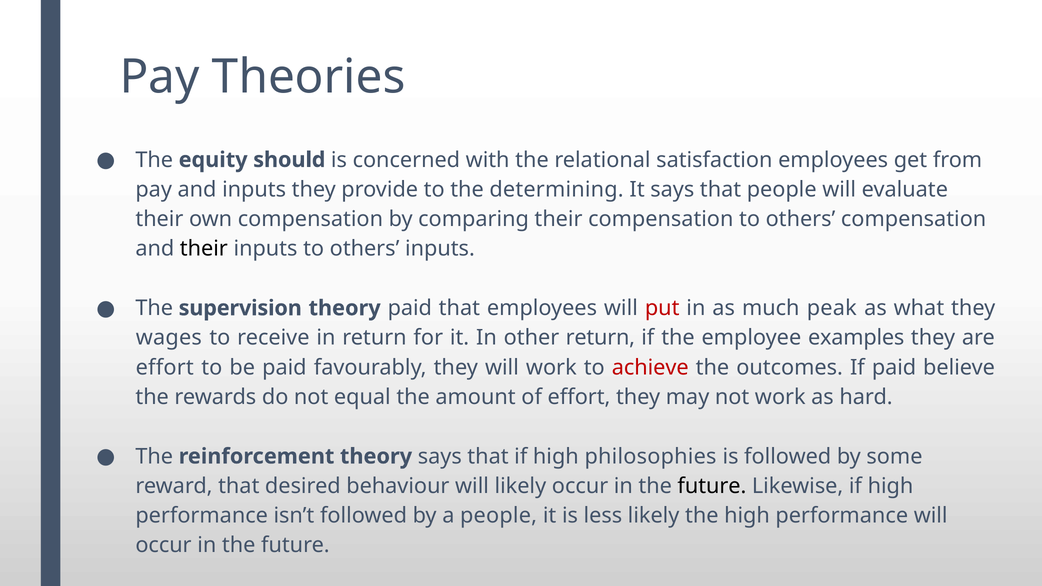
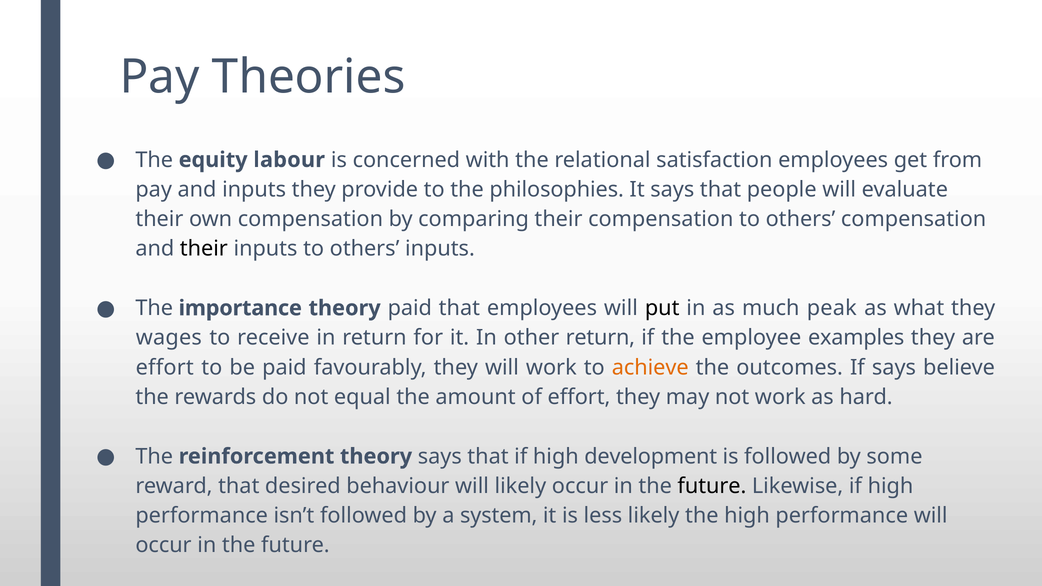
should: should -> labour (289, 160)
determining: determining -> philosophies (557, 190)
supervision: supervision -> importance (240, 308)
put colour: red -> black (662, 308)
achieve colour: red -> orange (650, 368)
If paid: paid -> says (894, 368)
philosophies: philosophies -> development (651, 456)
a people: people -> system (499, 516)
